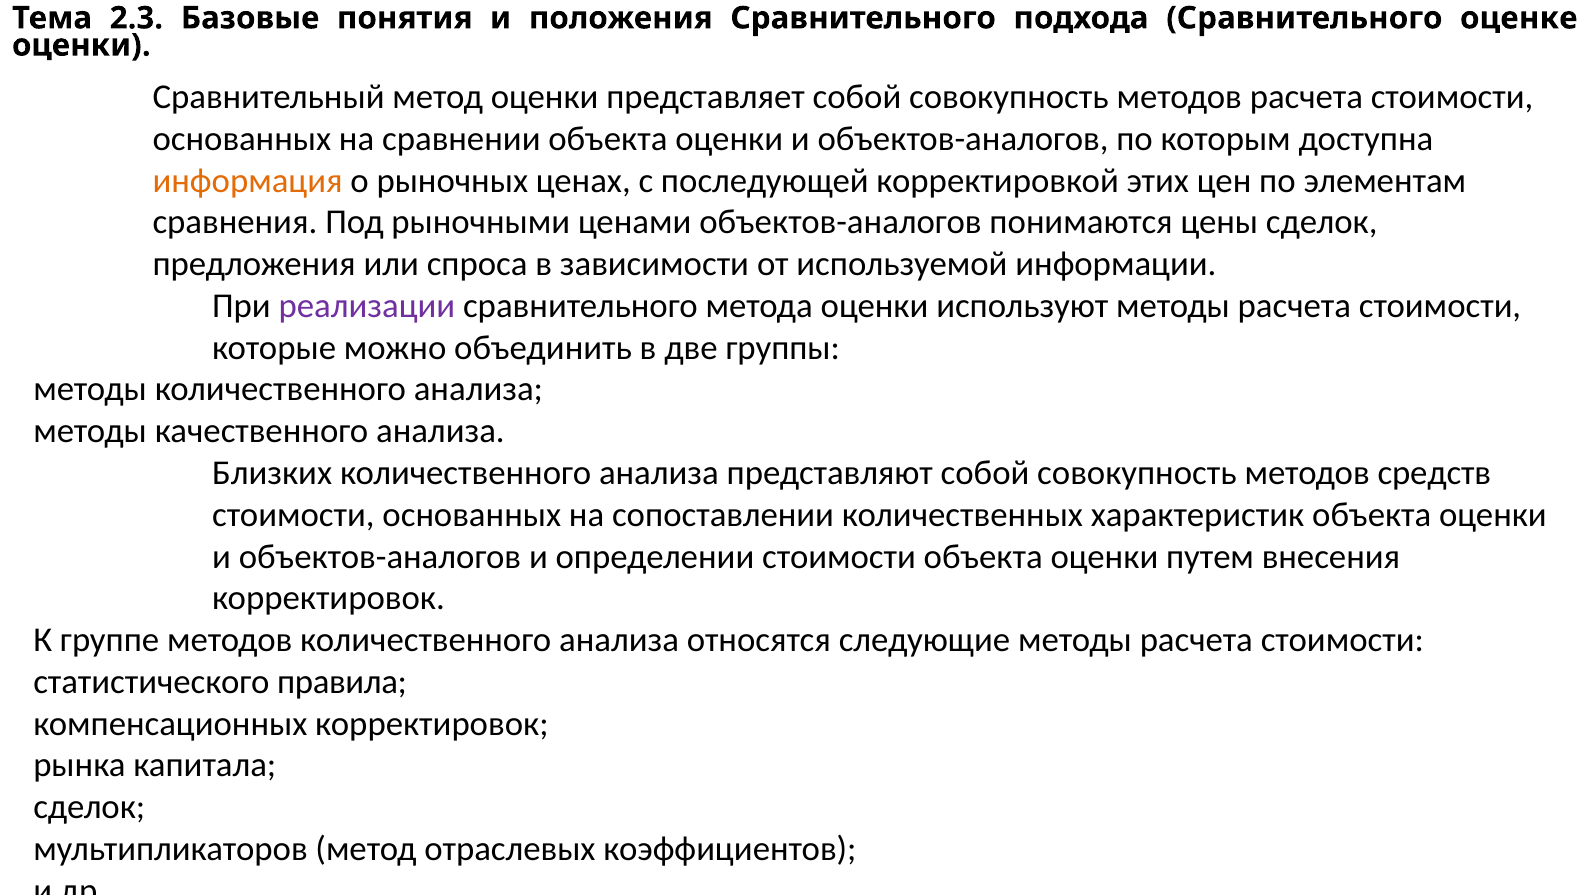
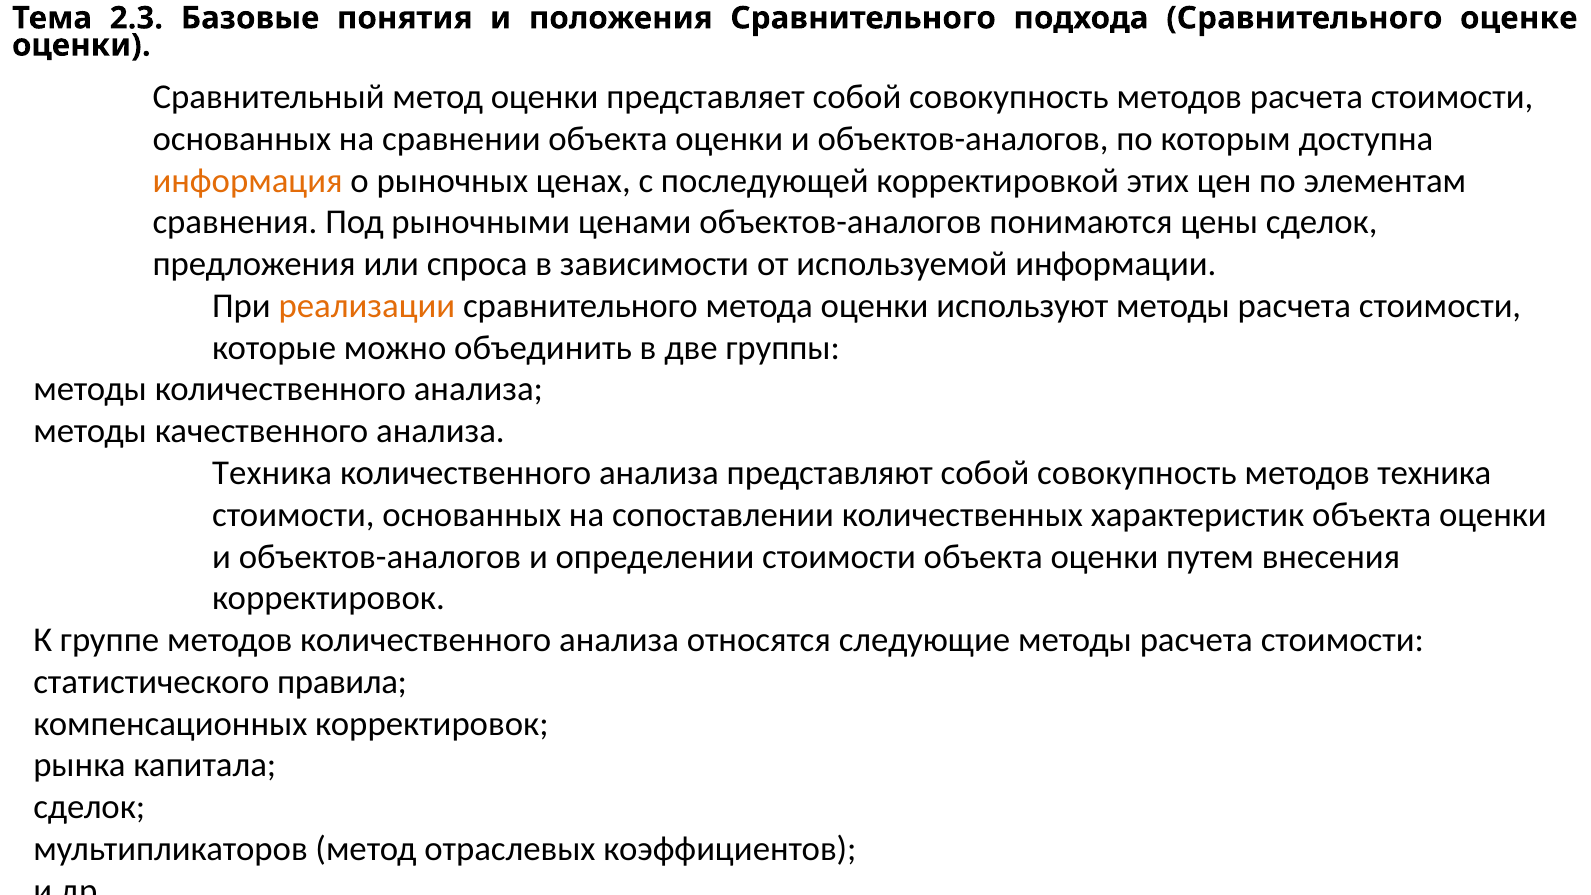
реализации colour: purple -> orange (367, 306)
Близких: Близких -> Техника (272, 473)
методов средств: средств -> техника (1434, 473)
